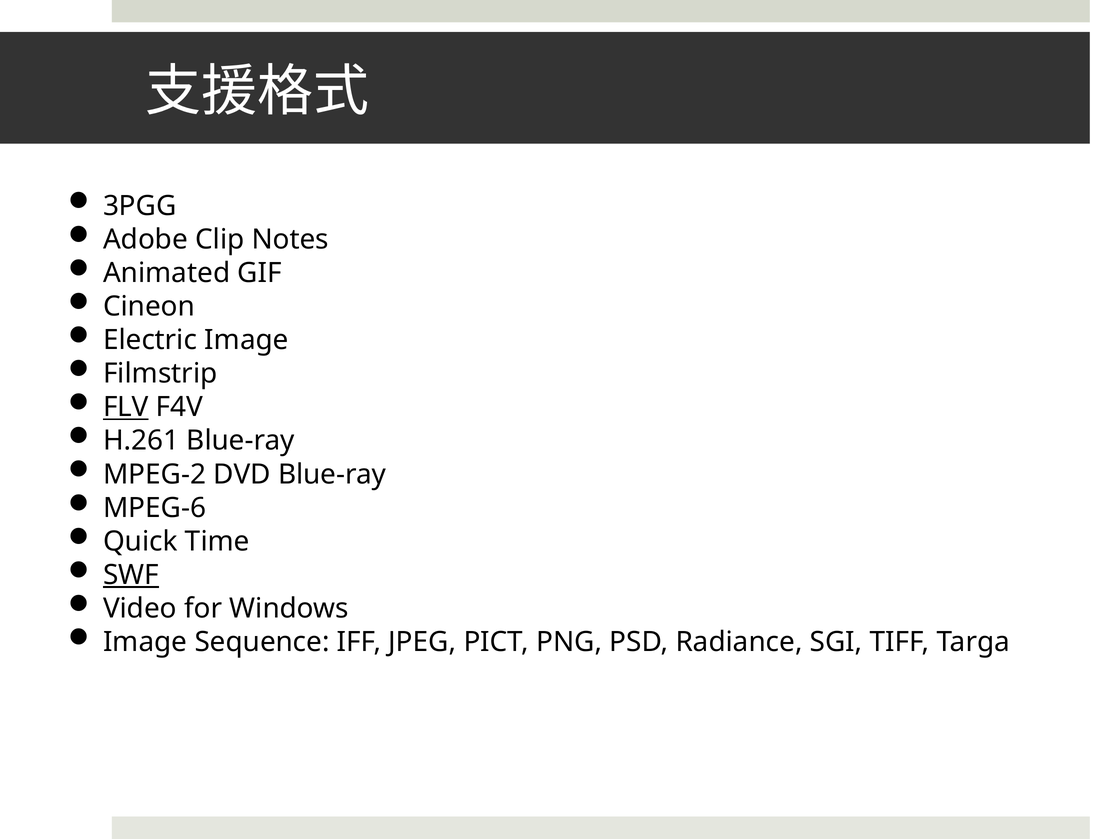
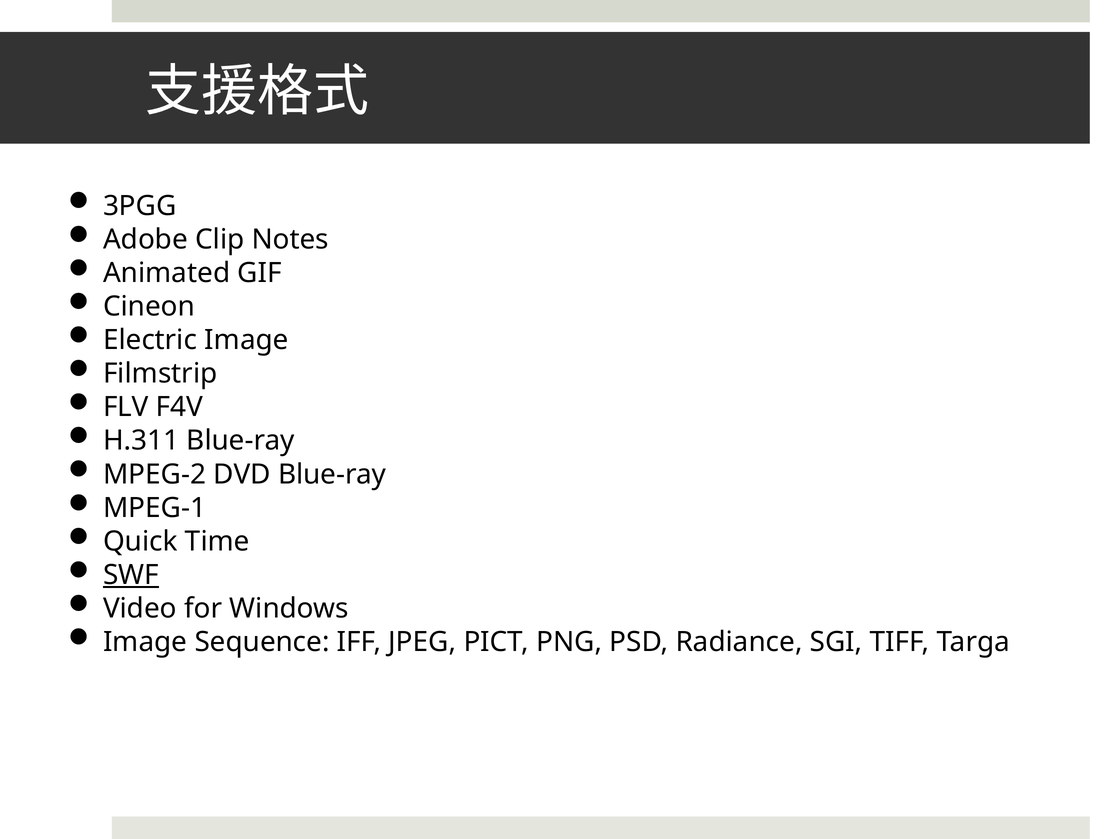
FLV underline: present -> none (126, 407)
H.261: H.261 -> H.311 (141, 440)
MPEG-6: MPEG-6 -> MPEG-1 (155, 508)
